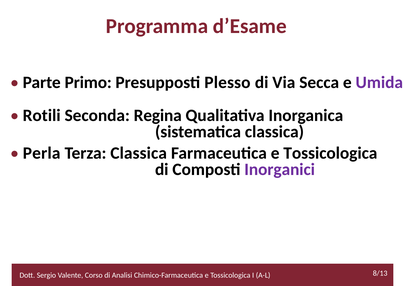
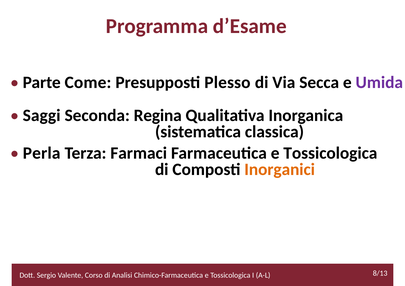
Primo: Primo -> Come (88, 83)
Rotili: Rotili -> Saggi (42, 116)
Terza Classica: Classica -> Farmaci (139, 153)
Inorganici colour: purple -> orange (280, 170)
